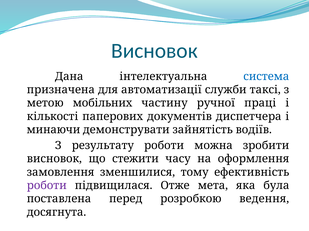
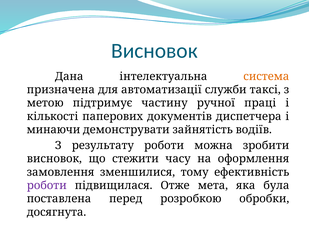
система colour: blue -> orange (266, 77)
мобільних: мобільних -> підтримує (102, 103)
ведення: ведення -> обробки (264, 199)
